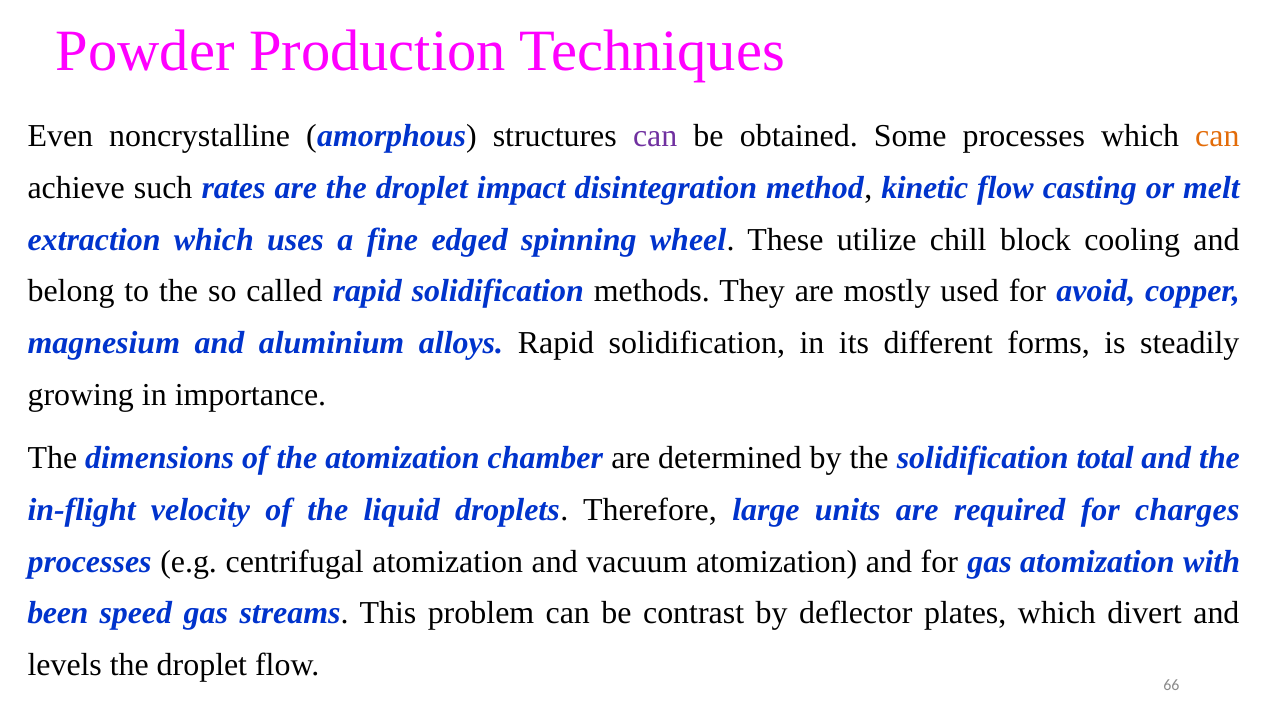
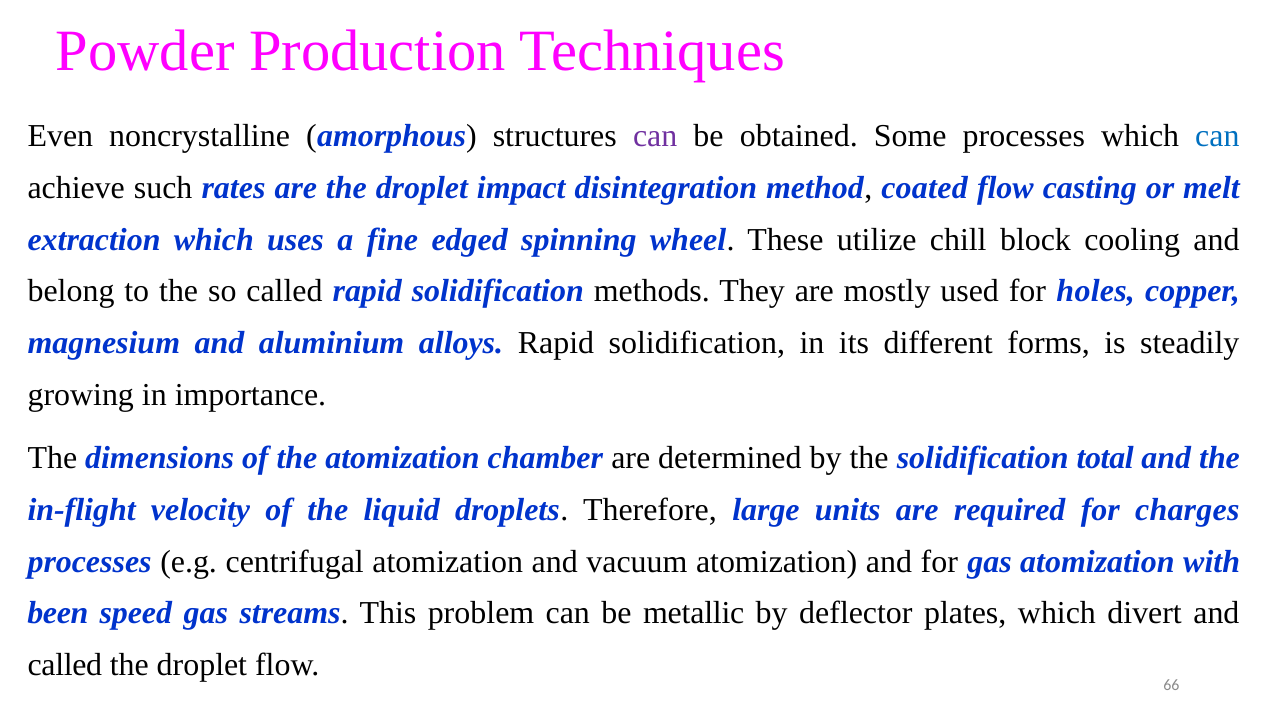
can colour: orange -> blue (1217, 136)
kinetic: kinetic -> coated (925, 188)
avoid: avoid -> holes (1096, 292)
contrast: contrast -> metallic (694, 614)
levels: levels -> called (65, 665)
